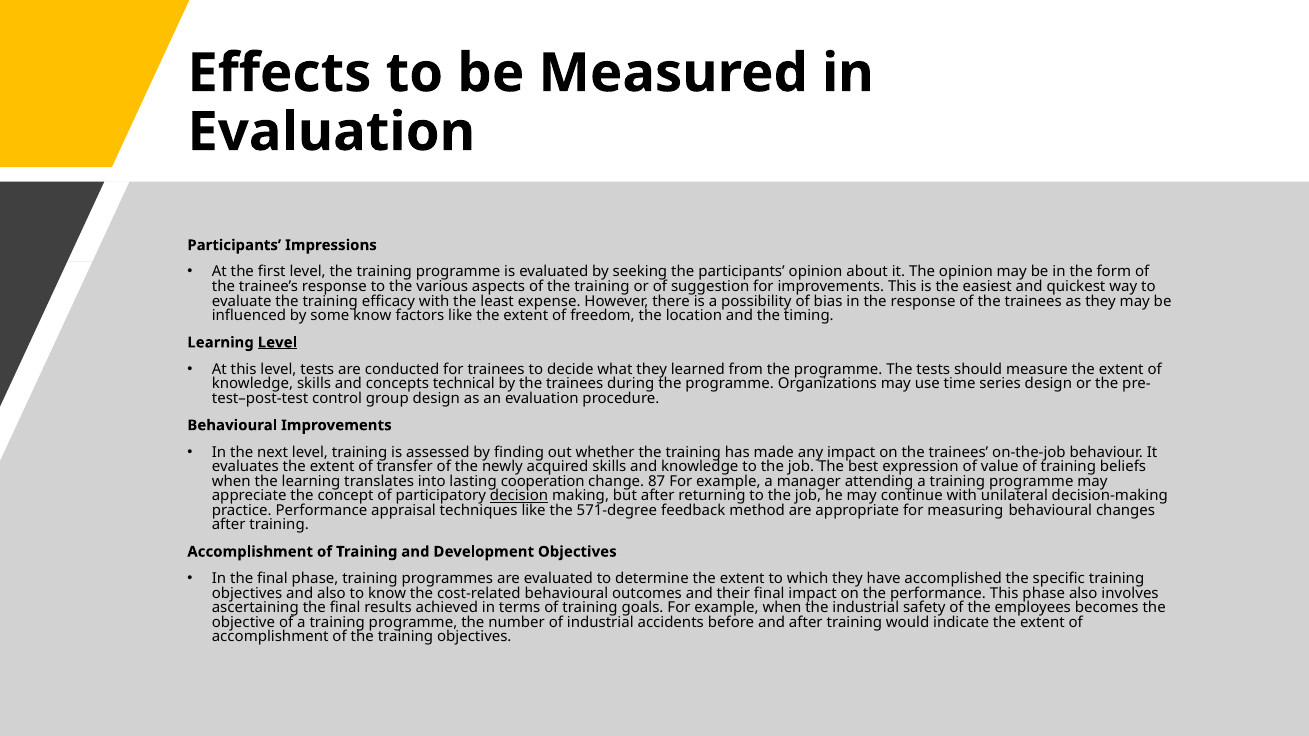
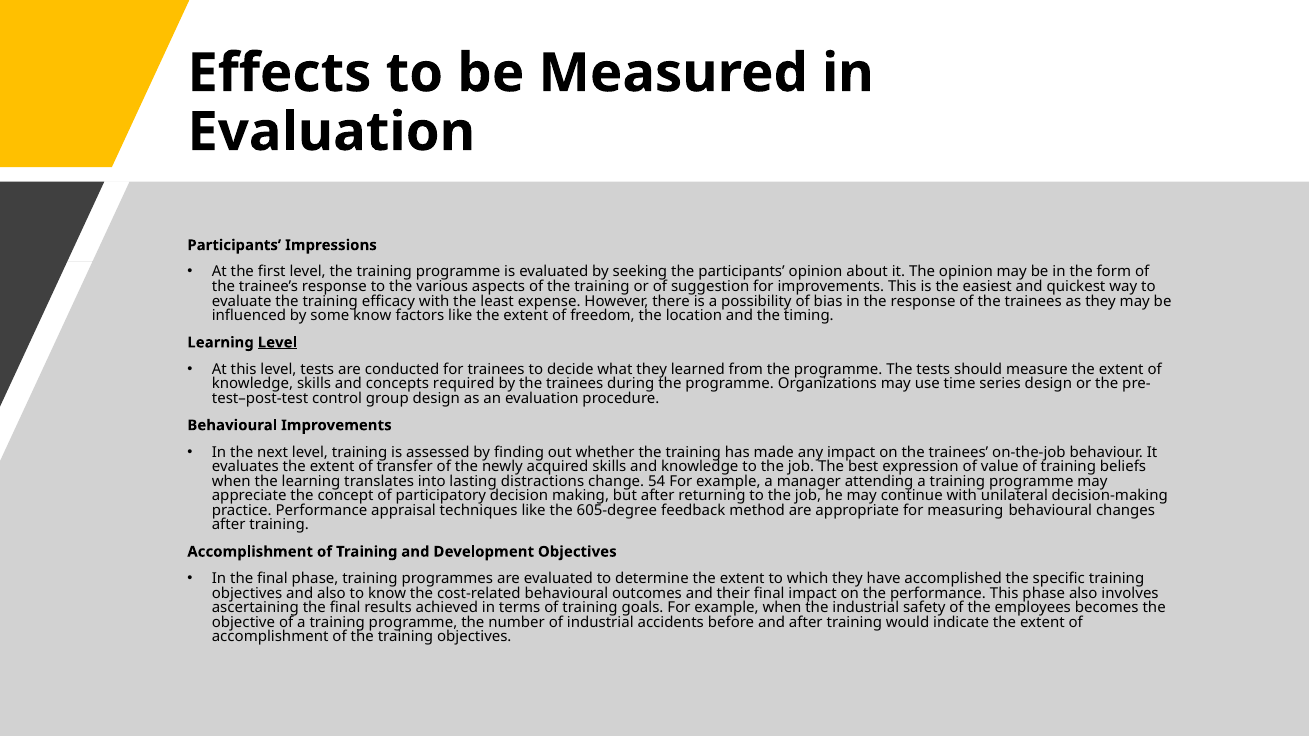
technical: technical -> required (464, 384)
cooperation: cooperation -> distractions (543, 481)
87: 87 -> 54 (657, 481)
decision underline: present -> none (519, 496)
571-degree: 571-degree -> 605-degree (617, 511)
